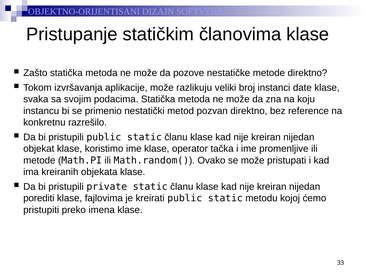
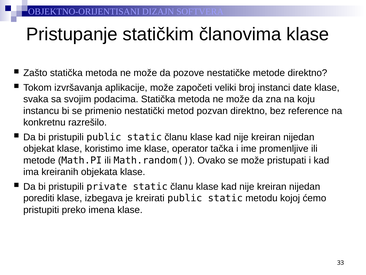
razlikuju: razlikuju -> započeti (194, 87)
fajlovima: fajlovima -> izbegava (104, 198)
